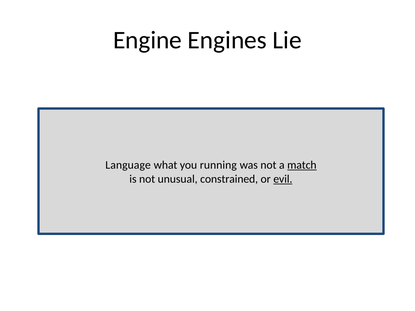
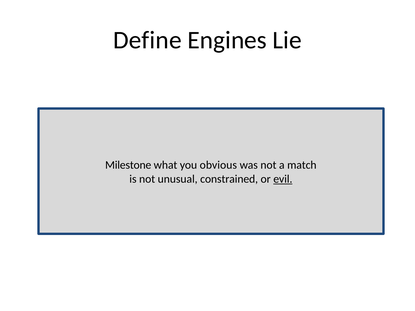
Engine: Engine -> Define (147, 40)
Language: Language -> Milestone (128, 165)
running: running -> obvious (218, 165)
match underline: present -> none (302, 165)
